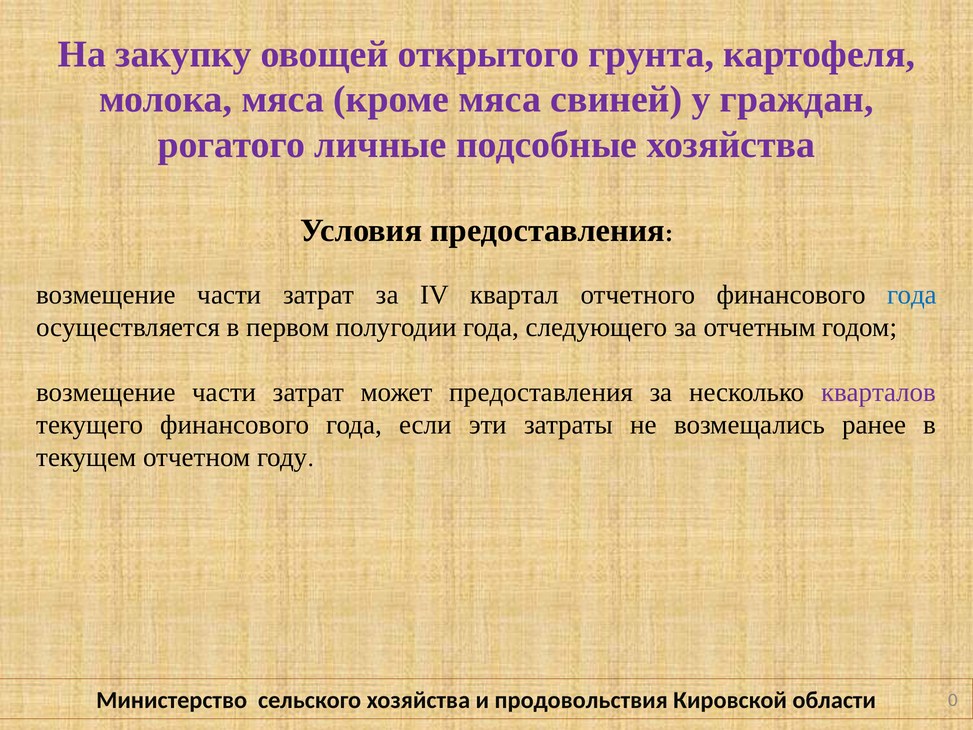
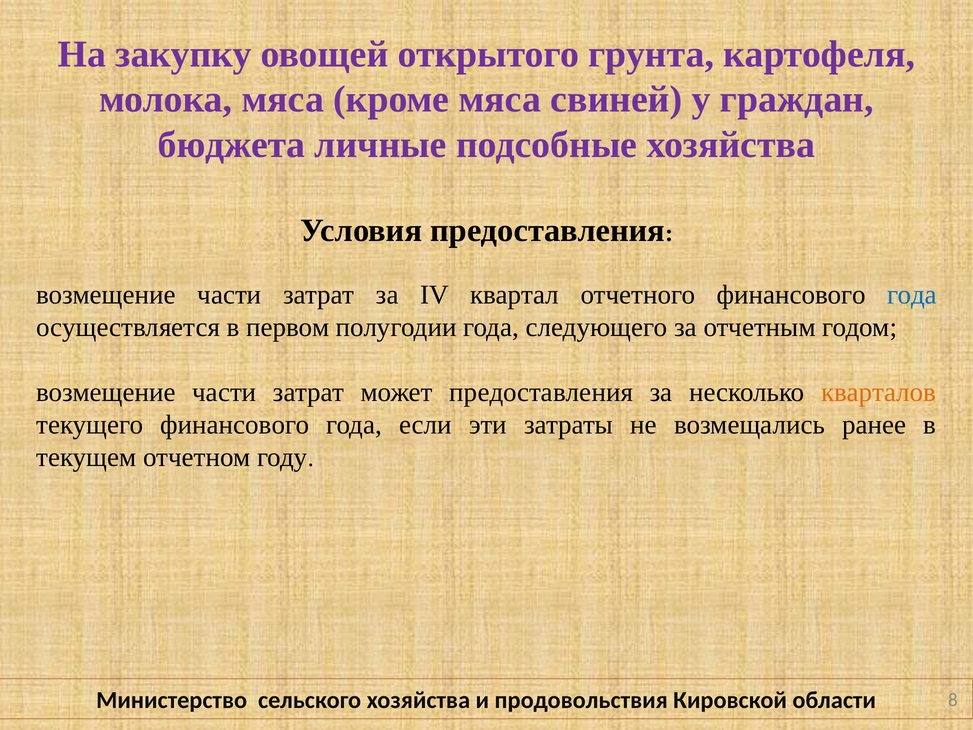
рогатого: рогатого -> бюджета (232, 145)
кварталов colour: purple -> orange (879, 392)
0: 0 -> 8 (953, 700)
